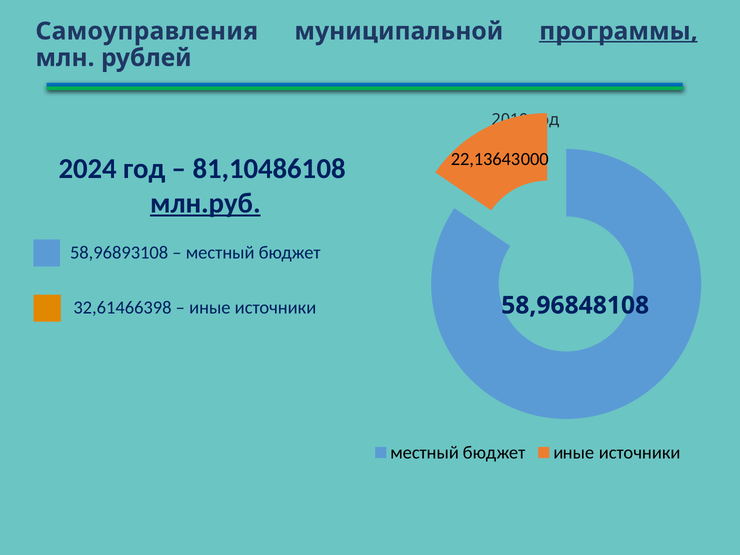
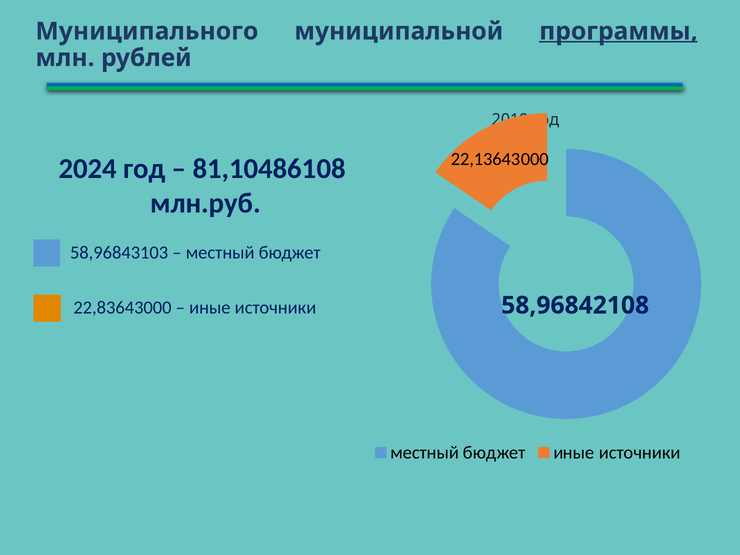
Самоуправления: Самоуправления -> Муниципального (147, 31)
млн.руб underline: present -> none (205, 203)
58,96893108: 58,96893108 -> 58,96843103 (119, 253)
32,61466398: 32,61466398 -> 22,83643000 (122, 308)
58,96848108: 58,96848108 -> 58,96842108 (575, 305)
